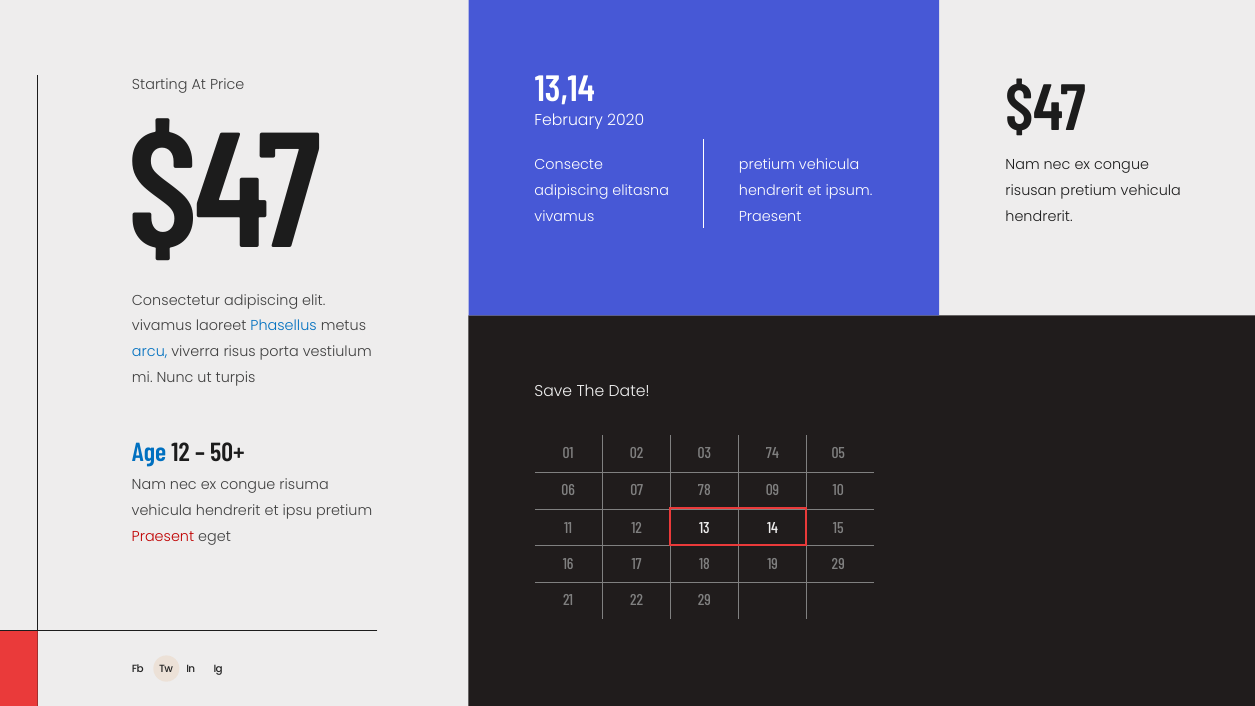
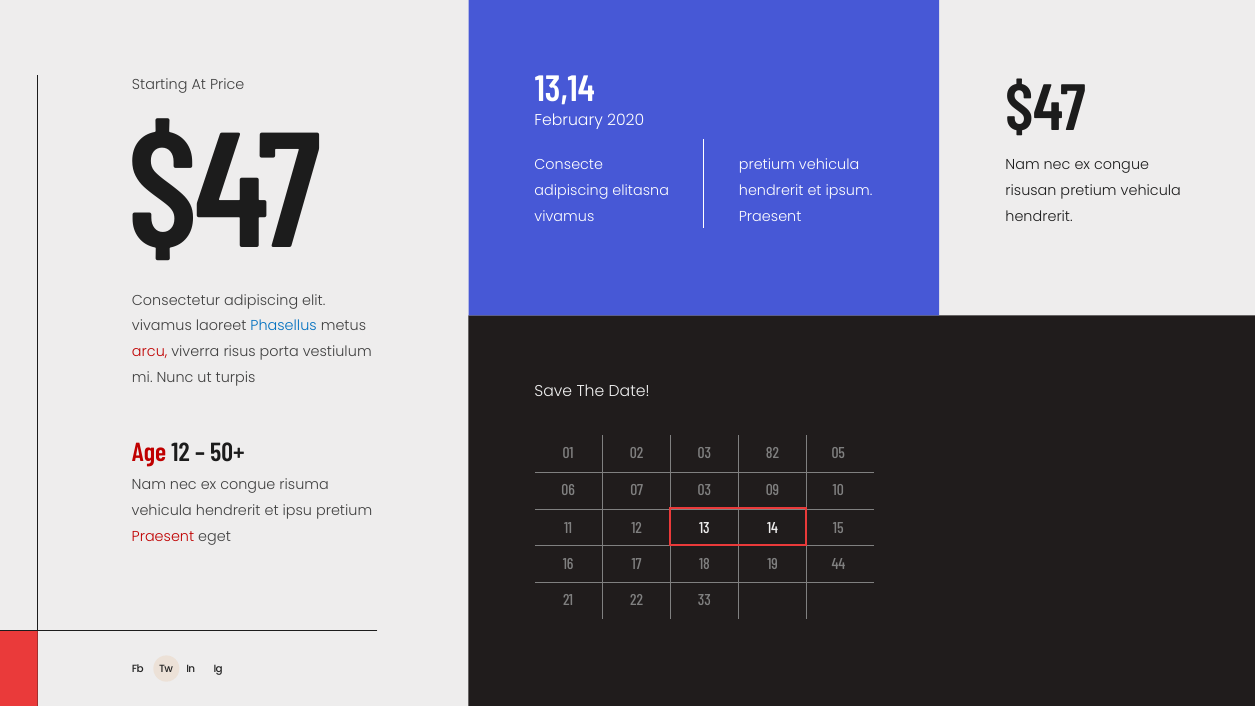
arcu colour: blue -> red (150, 352)
Age colour: blue -> red (149, 453)
74: 74 -> 82 (772, 454)
07 78: 78 -> 03 (704, 491)
19 29: 29 -> 44 (838, 564)
22 29: 29 -> 33 (704, 600)
